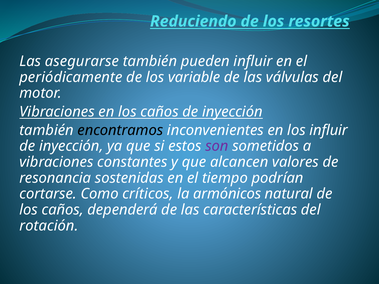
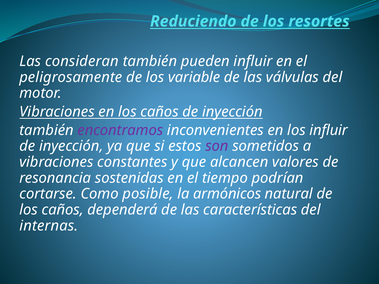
asegurarse: asegurarse -> consideran (82, 61)
periódicamente: periódicamente -> peligrosamente (71, 77)
encontramos colour: black -> purple (120, 130)
críticos: críticos -> posible (148, 194)
rotación: rotación -> internas (49, 226)
